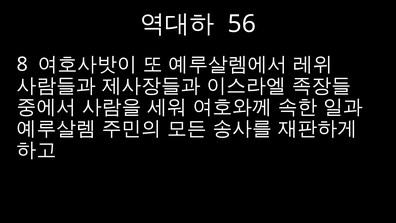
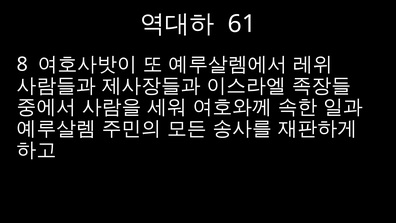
56: 56 -> 61 (242, 24)
